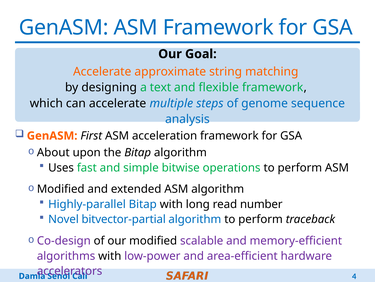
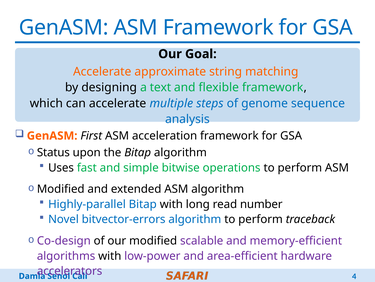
About: About -> Status (53, 152)
bitvector-partial: bitvector-partial -> bitvector-errors (124, 219)
